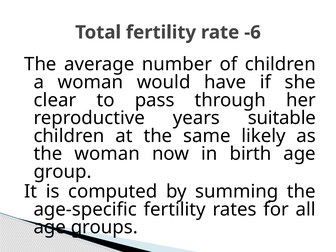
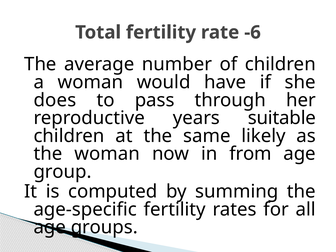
clear: clear -> does (55, 100)
birth: birth -> from (251, 154)
